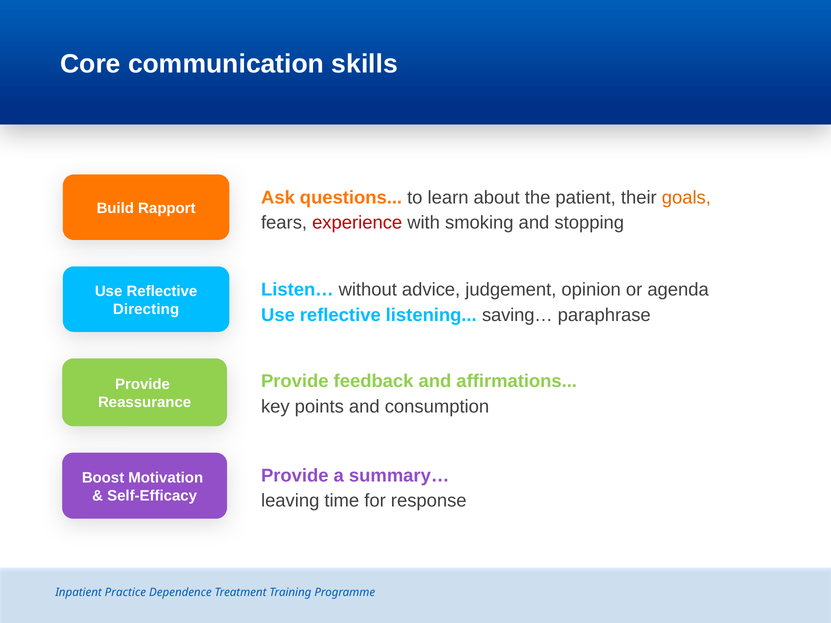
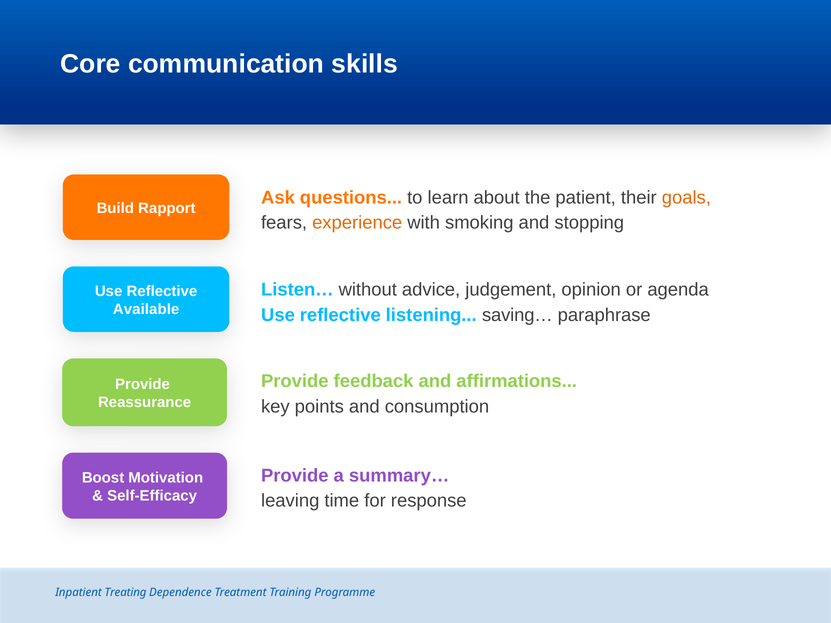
experience colour: red -> orange (357, 223)
Directing: Directing -> Available (146, 309)
Practice: Practice -> Treating (125, 593)
